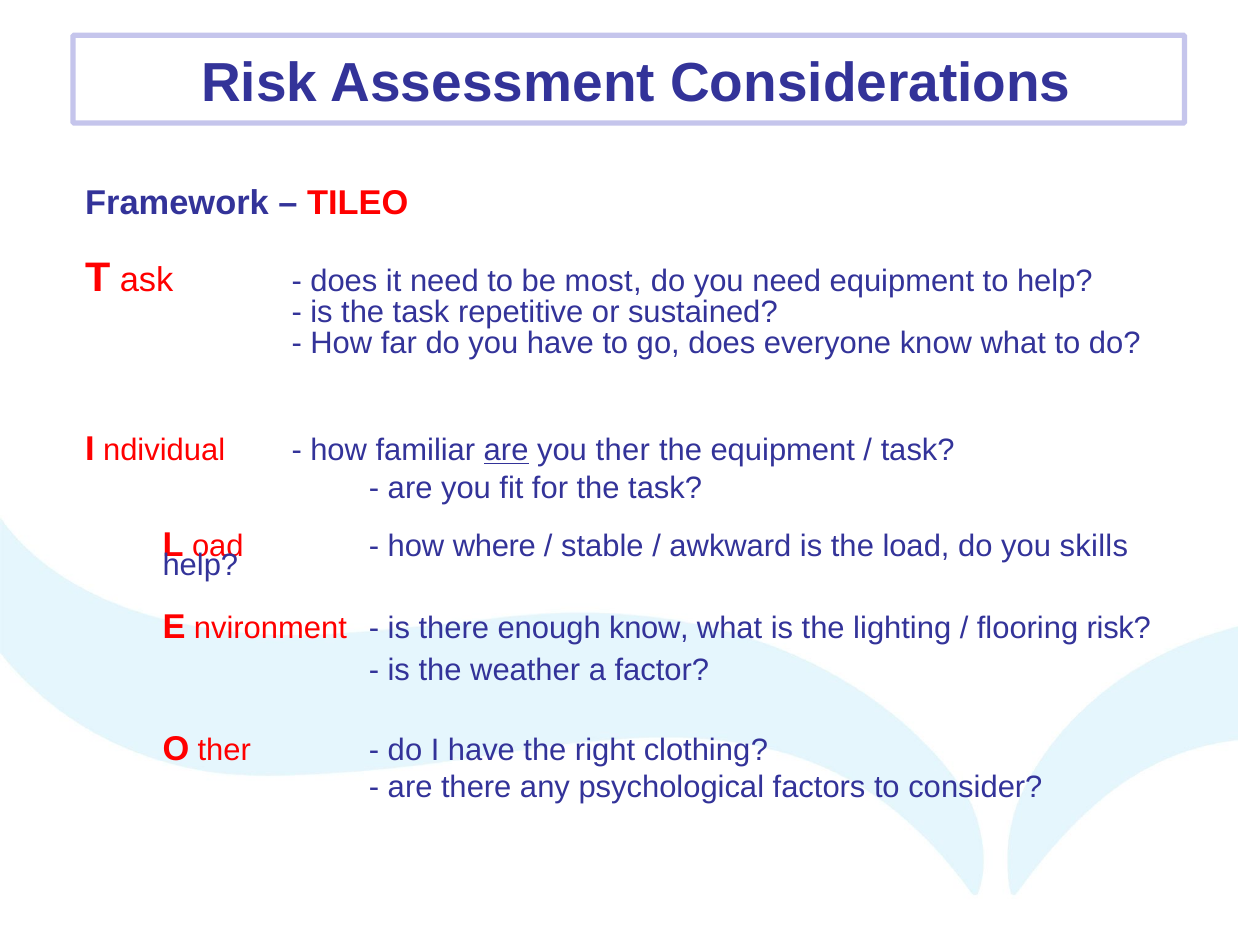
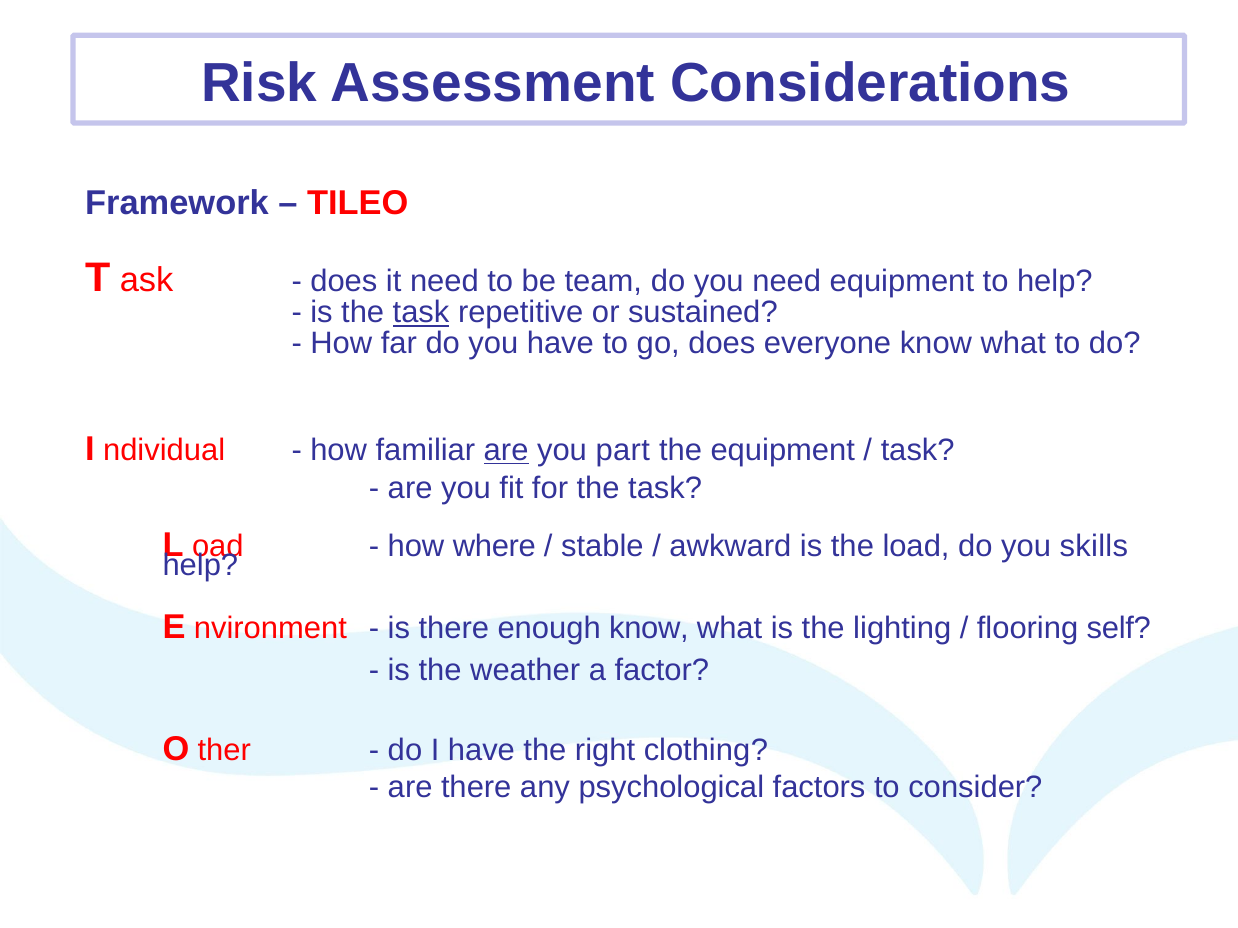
most: most -> team (603, 281)
task underline: none -> present (421, 313)
you ther: ther -> part (623, 450)
flooring risk: risk -> self (1119, 629)
